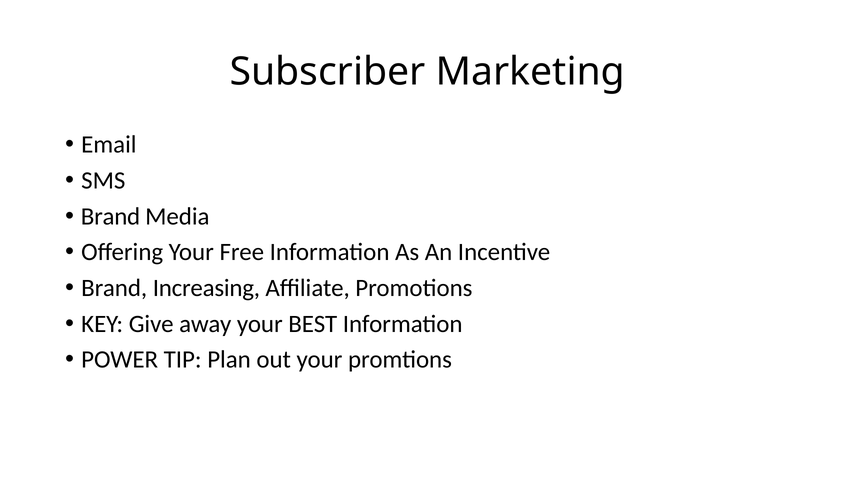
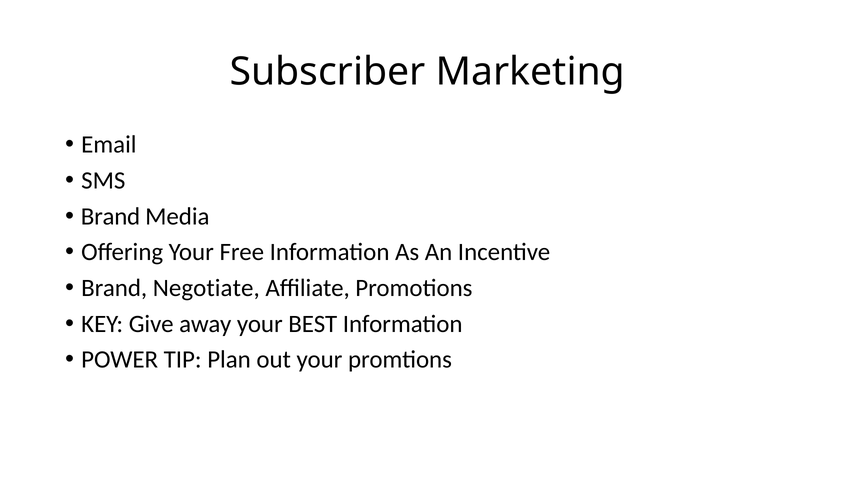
Increasing: Increasing -> Negotiate (206, 288)
